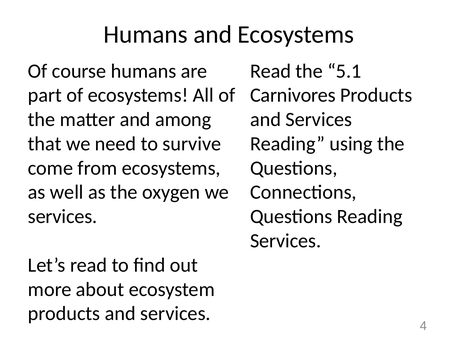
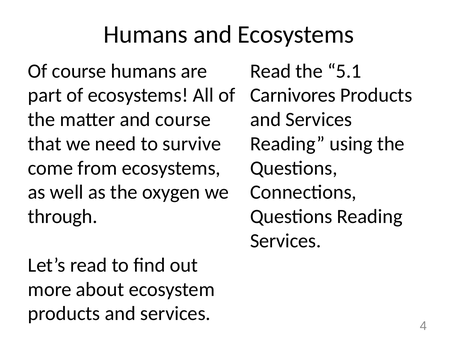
and among: among -> course (183, 119)
services: services -> through (63, 216)
